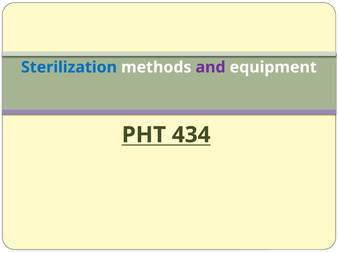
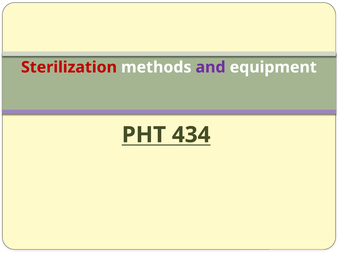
Sterilization colour: blue -> red (69, 67)
